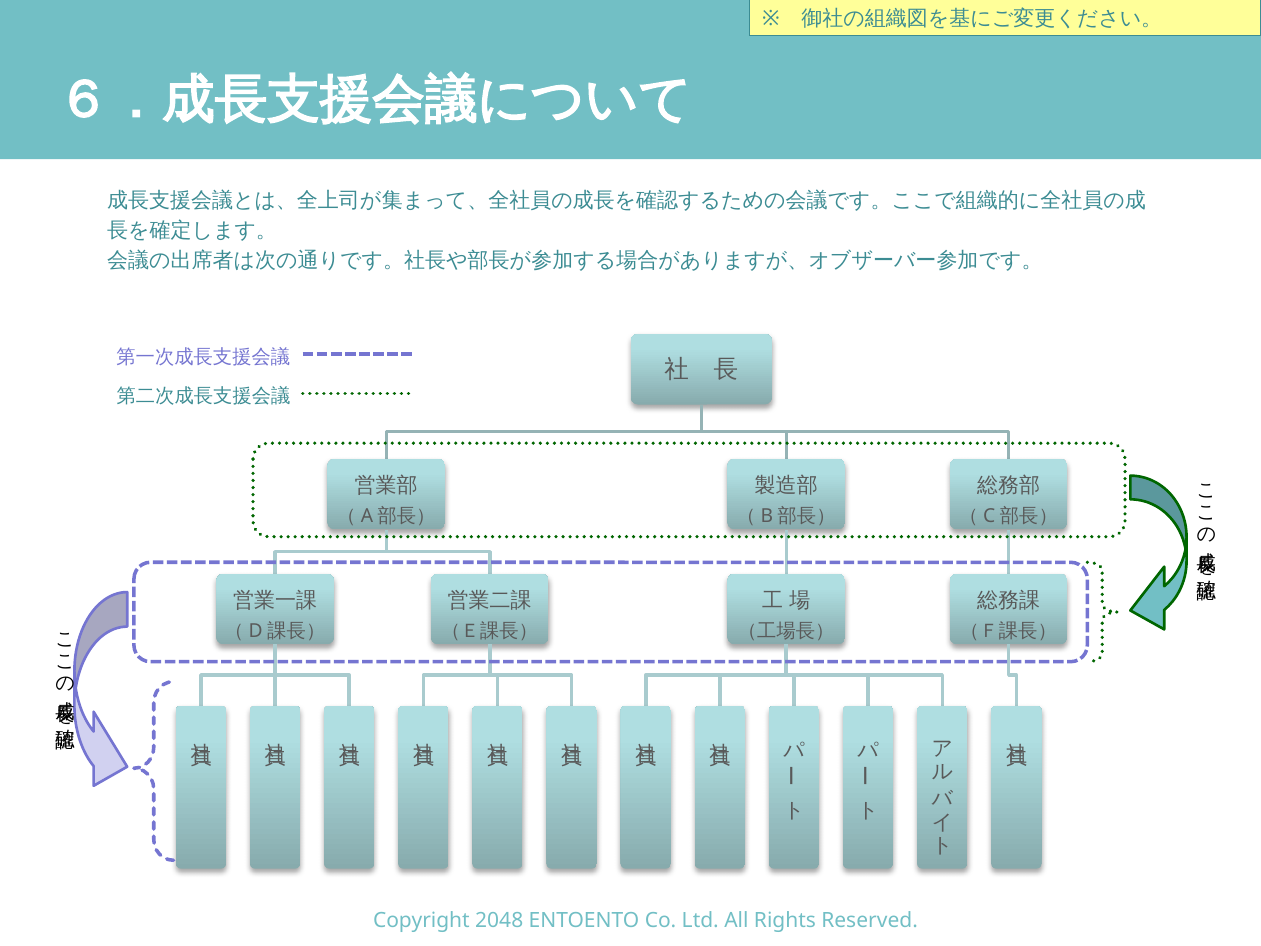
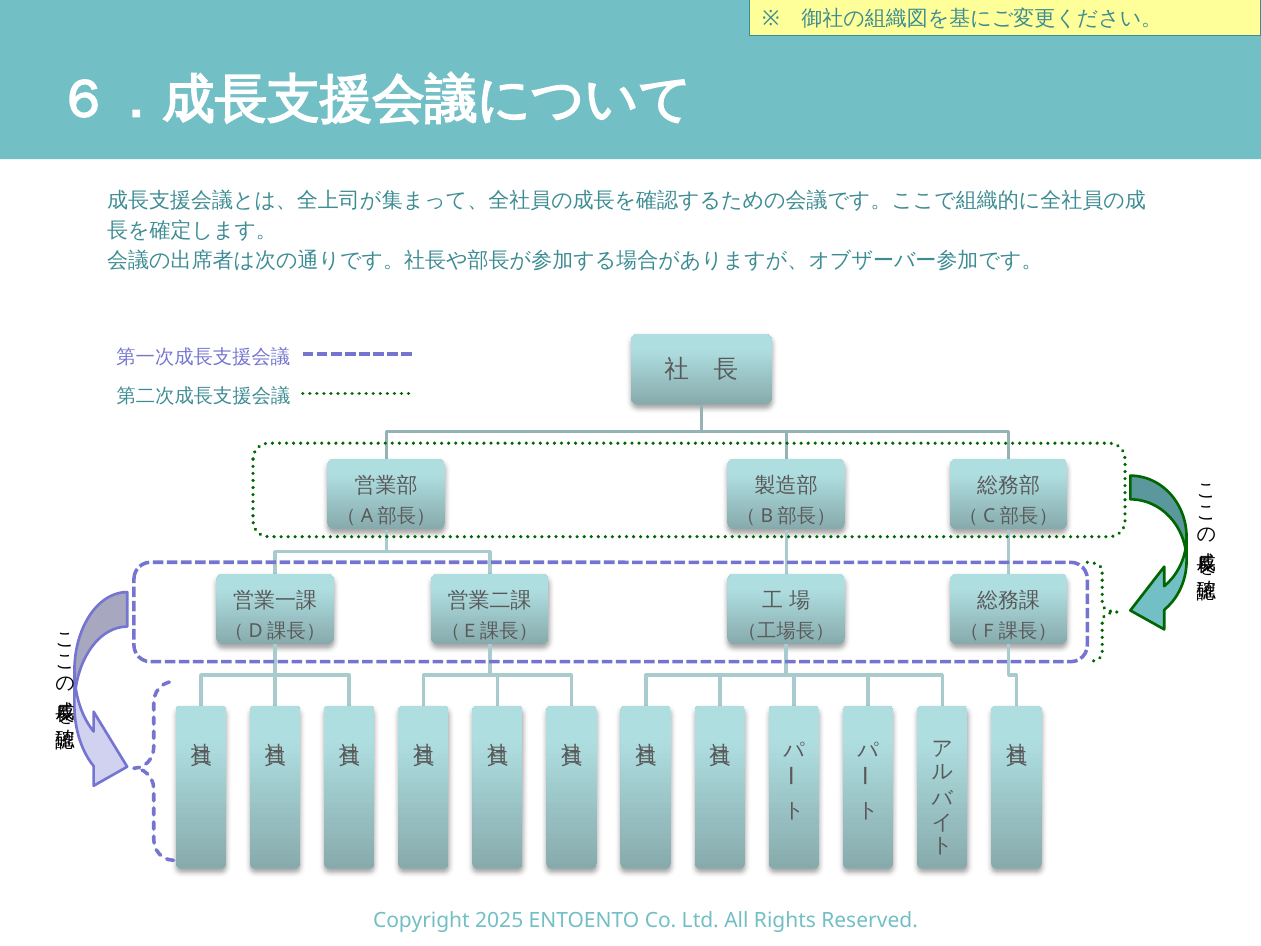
2048: 2048 -> 2025 (499, 920)
